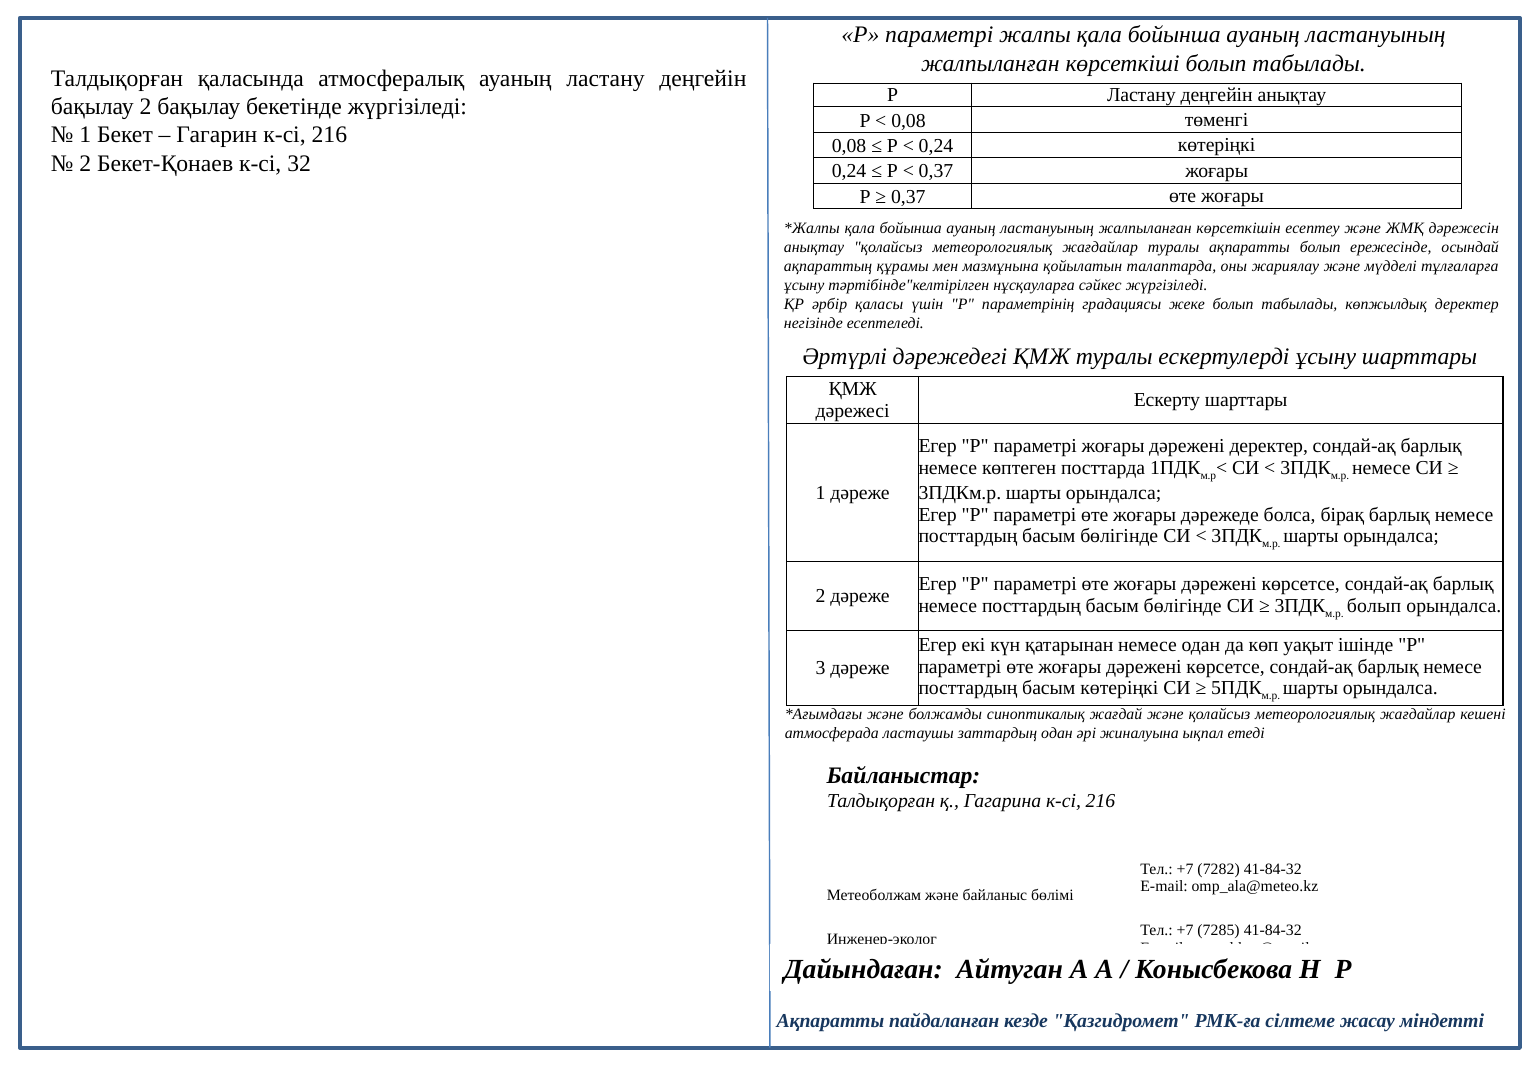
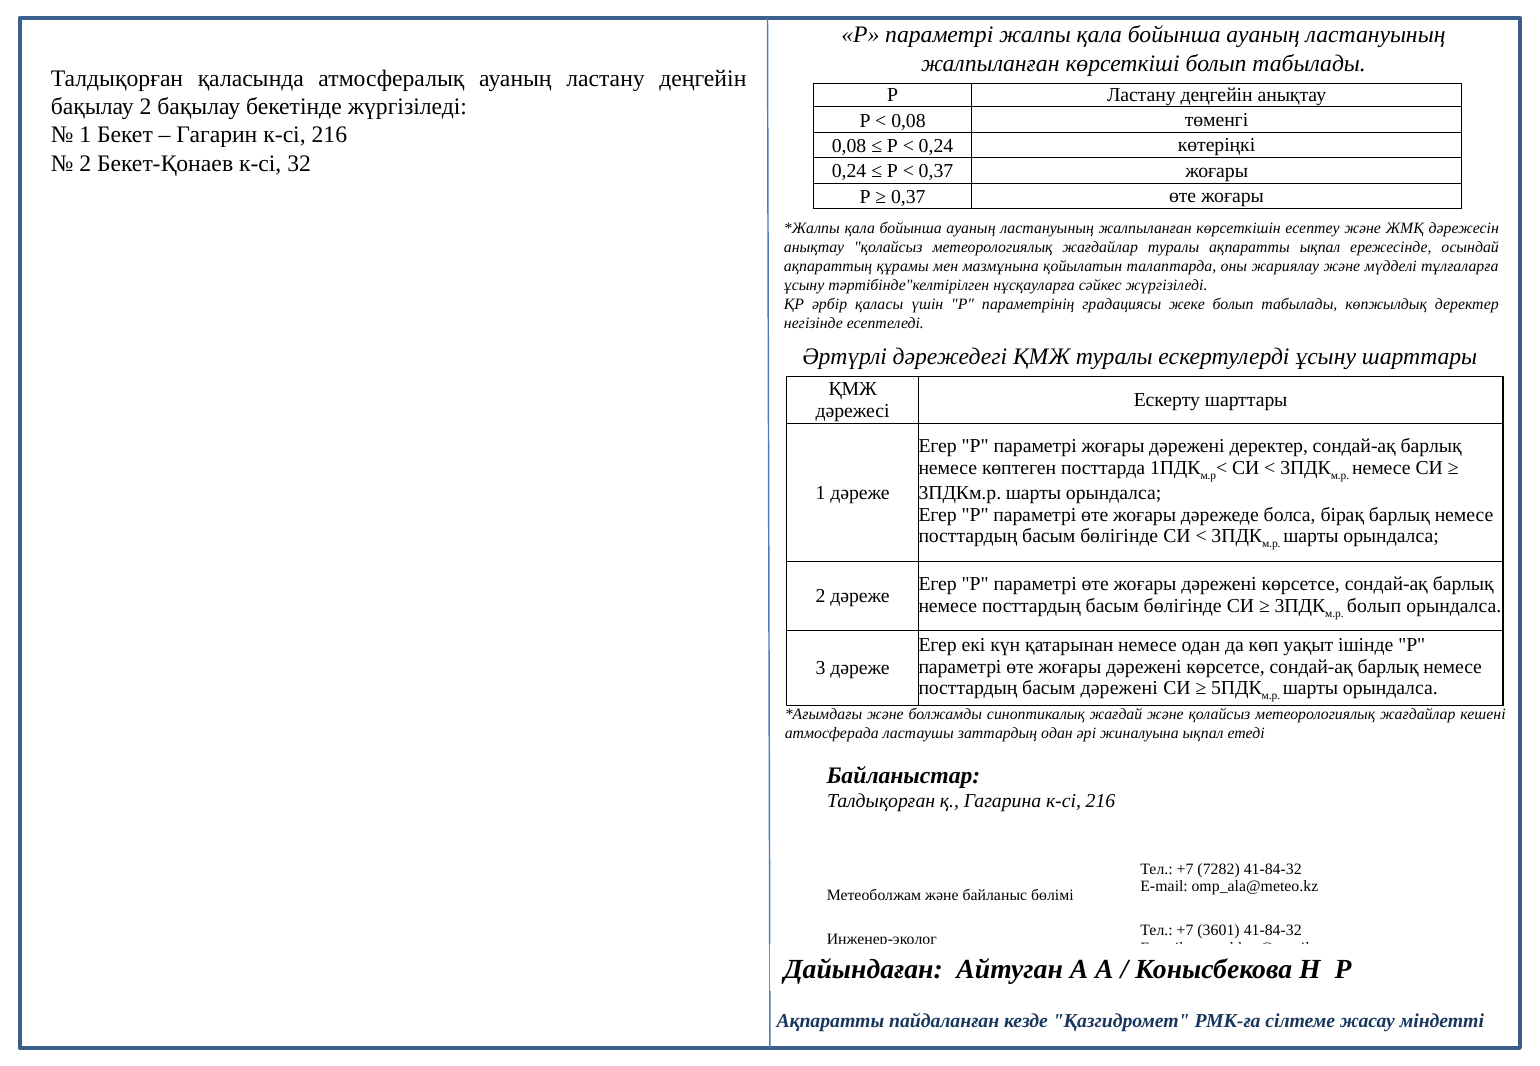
ақпаратты болып: болып -> ықпал (1320, 247)
басым көтеріңкі: көтеріңкі -> дәрежені (1119, 688)
7285: 7285 -> 3601 (1219, 931)
